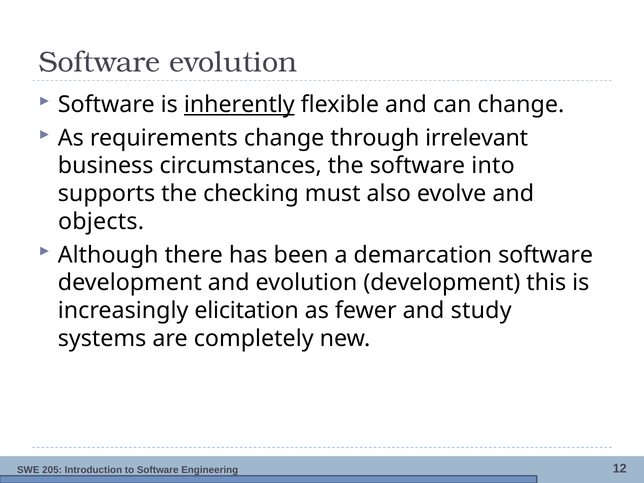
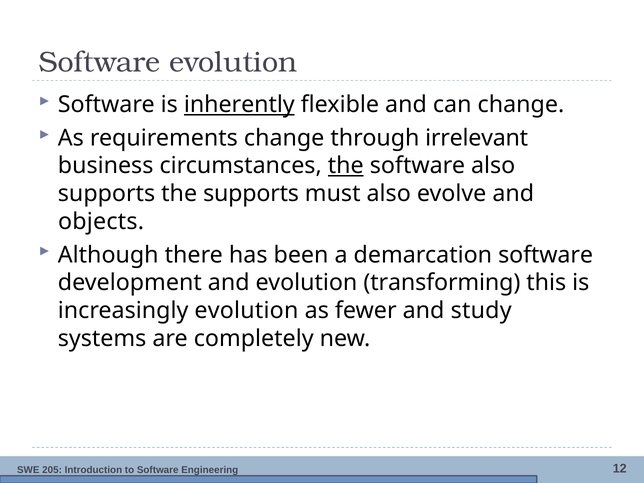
the underline: none -> present (346, 166)
software into: into -> also (493, 166)
the checking: checking -> supports (251, 194)
evolution development: development -> transforming (442, 283)
increasingly elicitation: elicitation -> evolution (246, 311)
